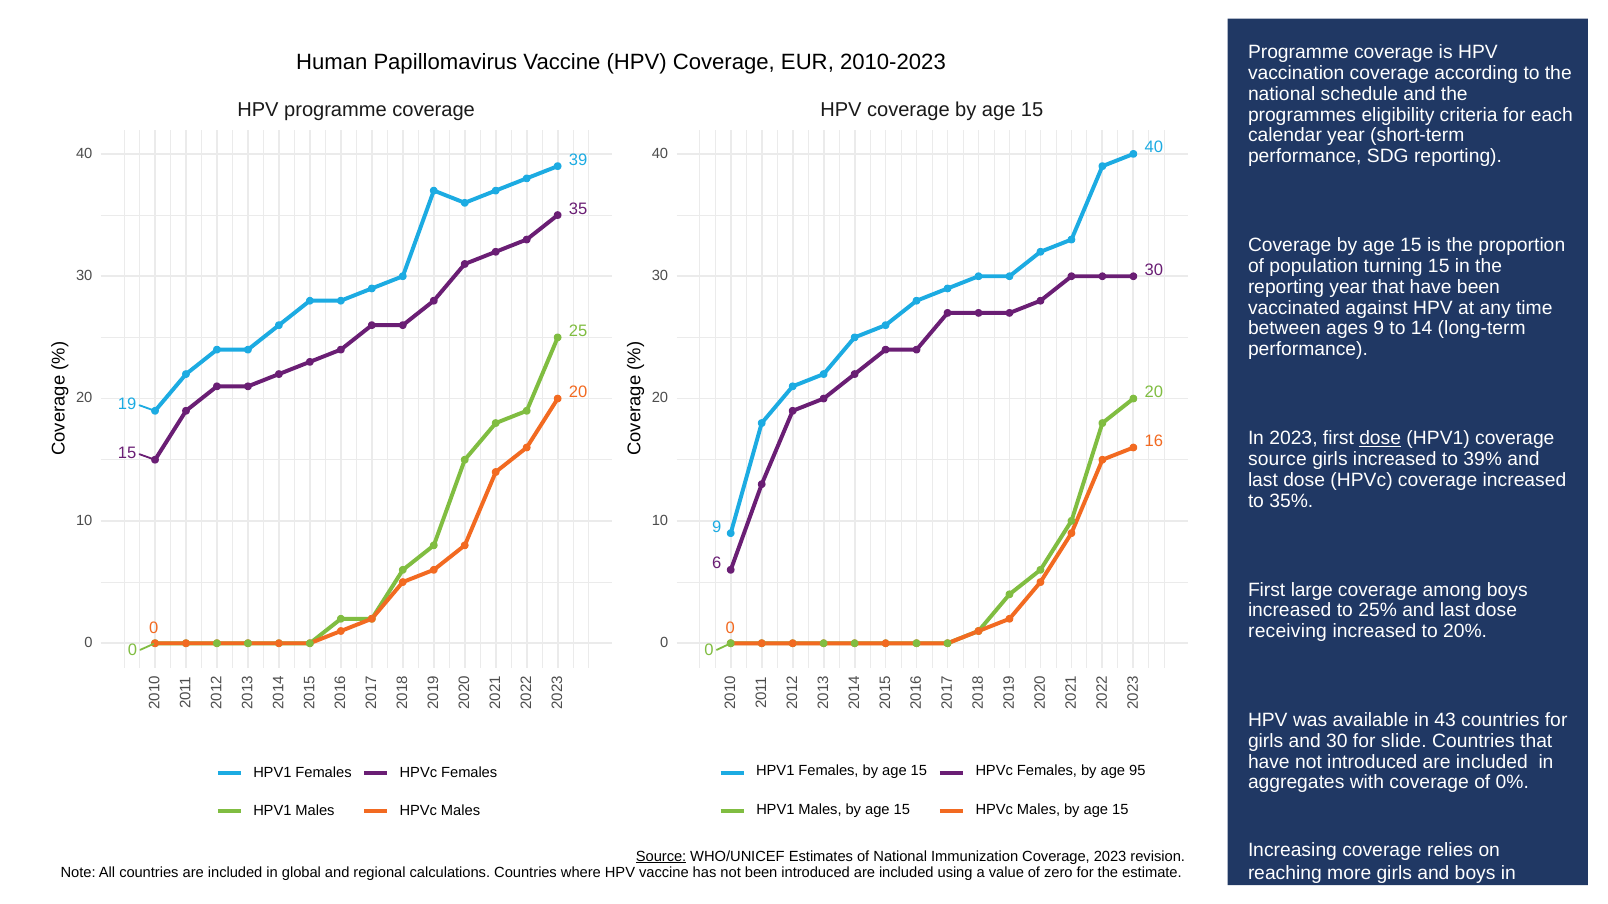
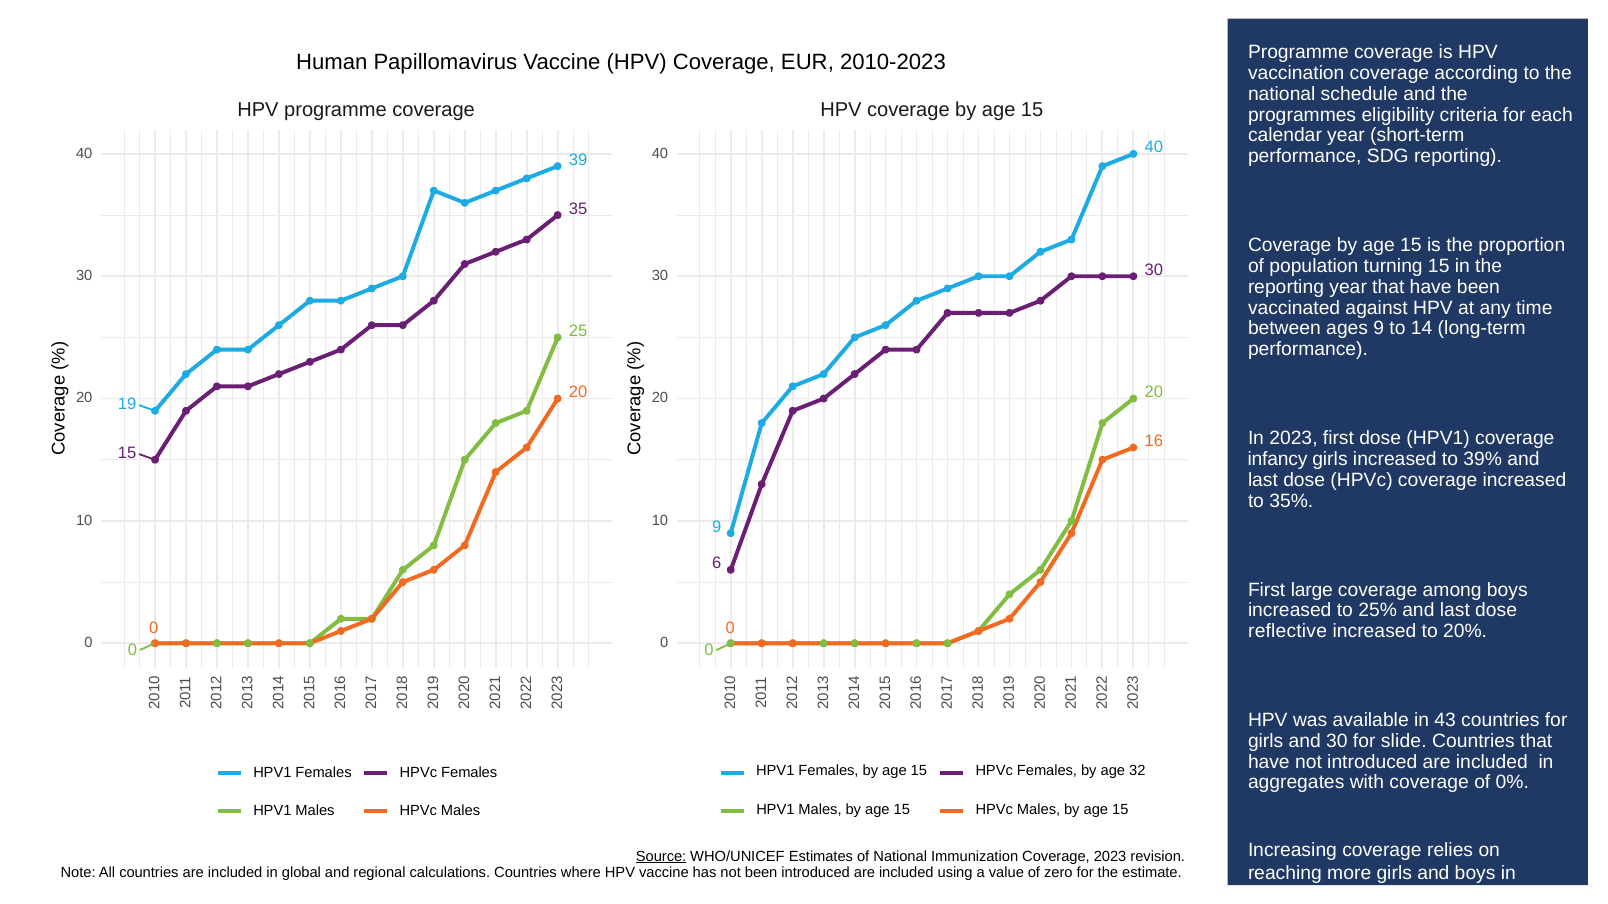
dose underline: present -> none (1380, 439)
source: source -> infancy (1278, 459)
receiving: receiving -> reflective (1288, 632)
95: 95 -> 32 (1137, 771)
